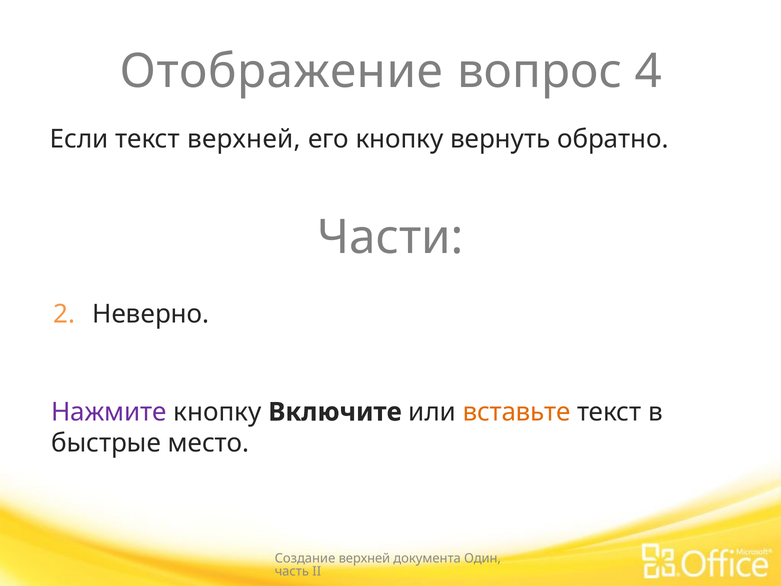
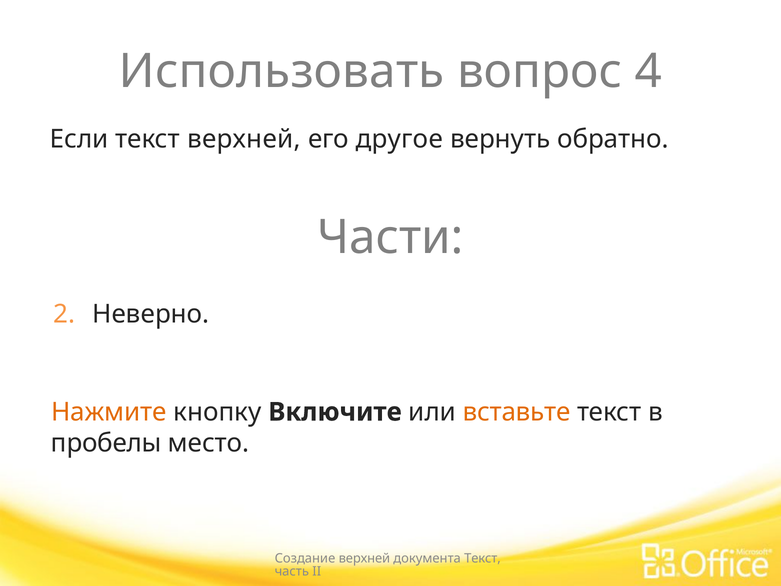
Отображение: Отображение -> Использовать (282, 71)
его кнопку: кнопку -> другое (399, 139)
Нажмите colour: purple -> orange (109, 412)
быстрые: быстрые -> пробелы (106, 443)
документа Один: Один -> Текст (482, 558)
